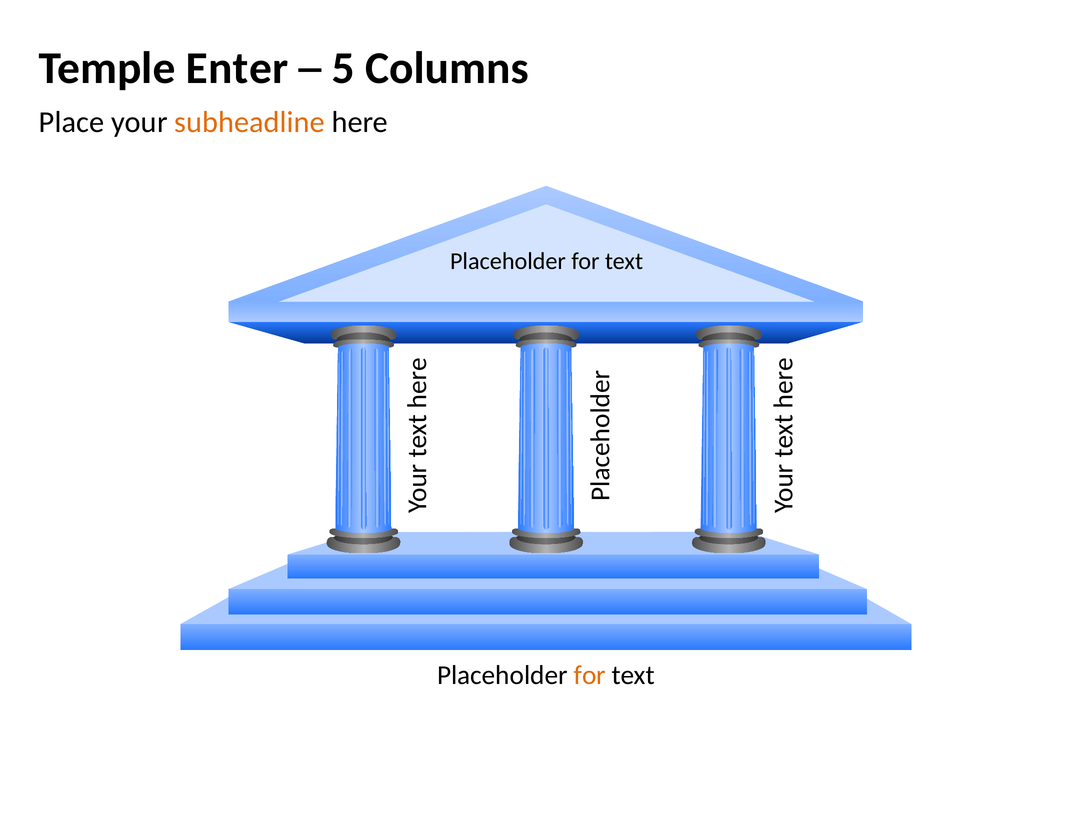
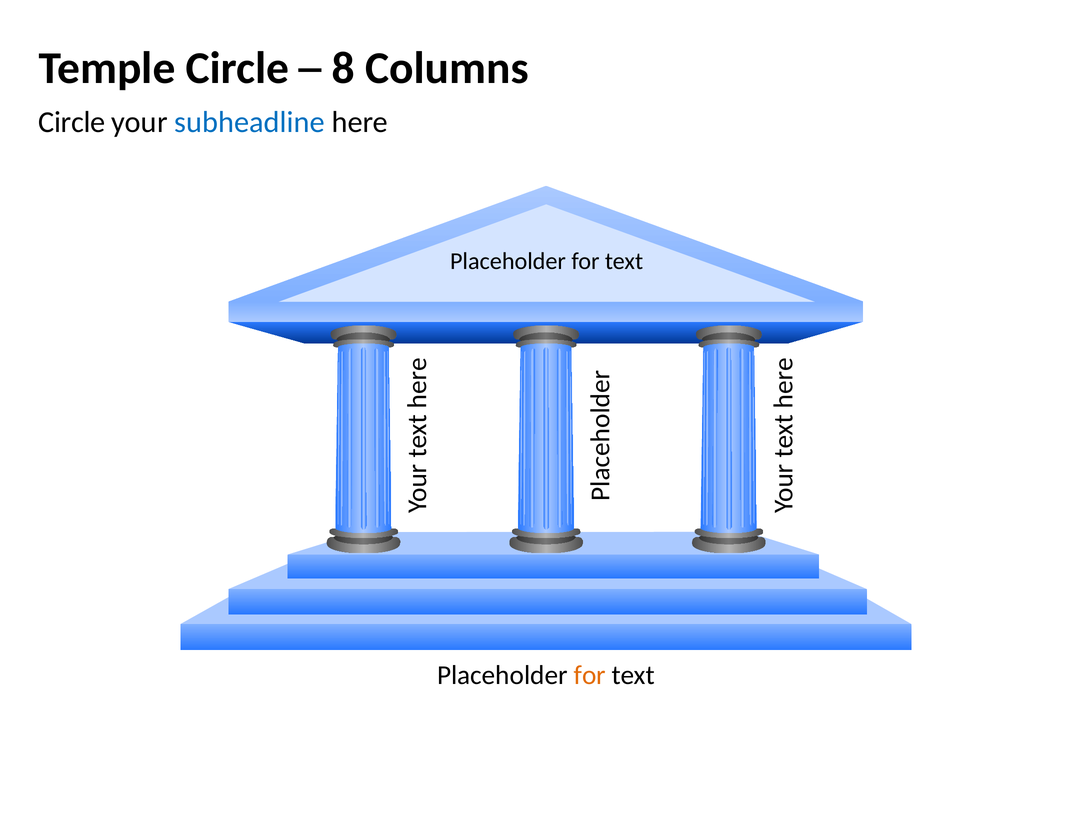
Temple Enter: Enter -> Circle (237, 68)
5: 5 -> 8 (343, 68)
Place: Place -> Circle (72, 122)
subheadline colour: orange -> blue (250, 122)
